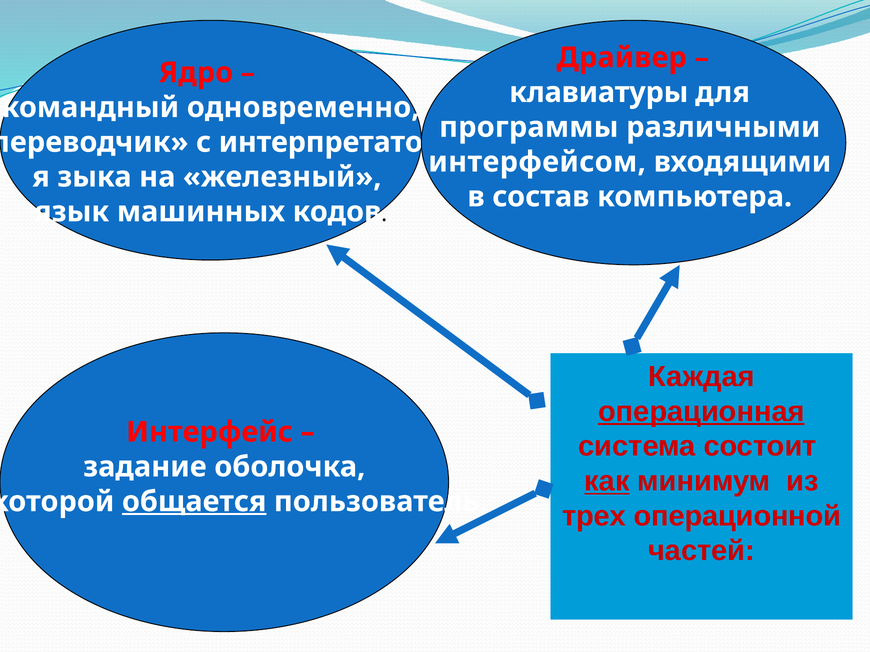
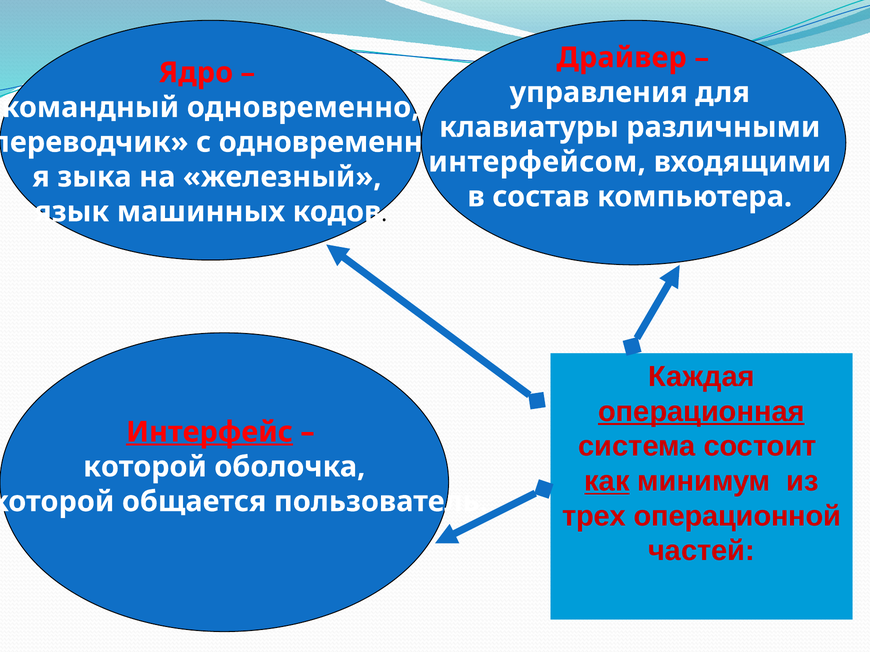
клавиатуры: клавиатуры -> управления (599, 92)
программы: программы -> клавиатуры (529, 127)
с интерпретатор: интерпретатор -> одновременно (330, 142)
Интерфейс underline: none -> present (209, 432)
задание: задание -> которой (145, 467)
общается underline: present -> none (194, 502)
